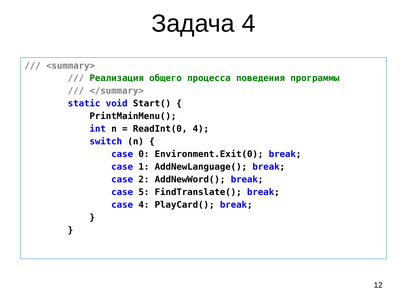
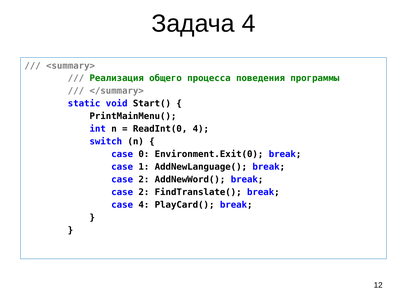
5: 5 -> 2 (144, 192)
